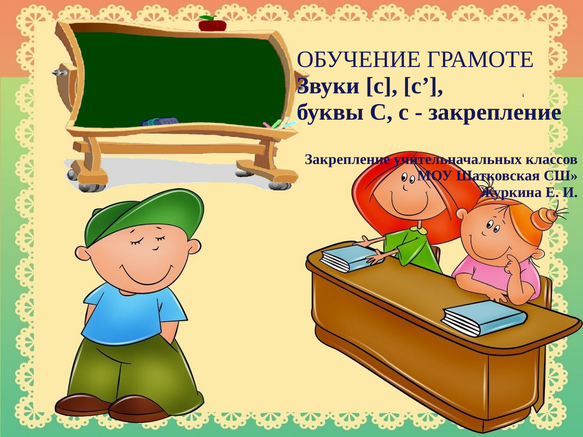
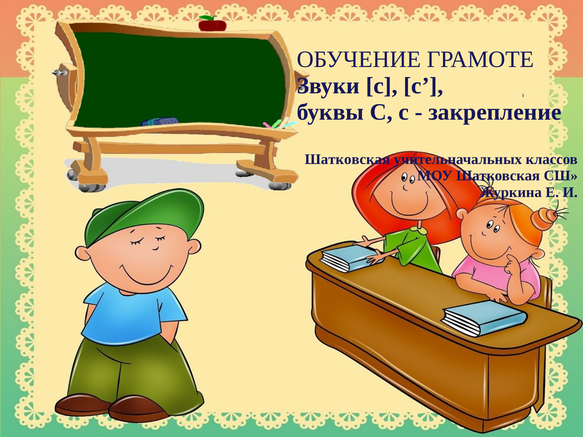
Закрепление: Закрепление -> Шатковская (347, 159)
